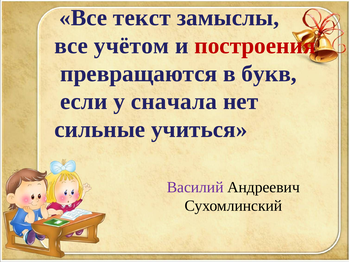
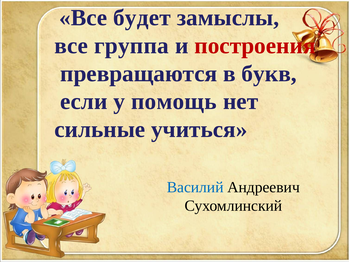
текст: текст -> будет (142, 18)
учётом: учётом -> группа (131, 46)
сначала: сначала -> помощь (174, 101)
Василий colour: purple -> blue (195, 187)
